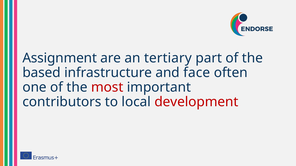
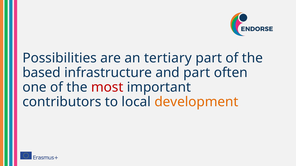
Assignment: Assignment -> Possibilities (60, 58)
and face: face -> part (197, 73)
development colour: red -> orange (196, 102)
